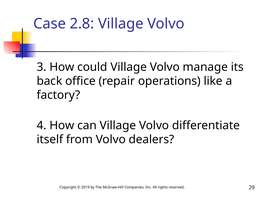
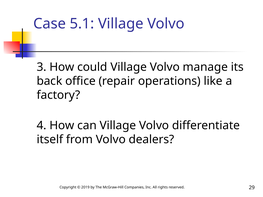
2.8: 2.8 -> 5.1 (82, 24)
